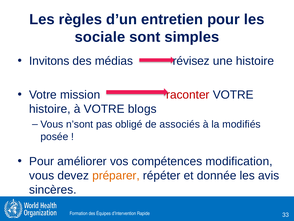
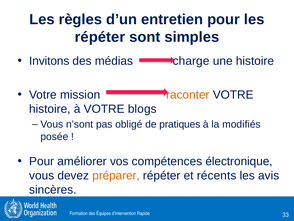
sociale: sociale -> répéter (100, 37)
révisez: révisez -> charge (191, 61)
raconter colour: red -> orange (188, 95)
associés: associés -> pratiques (180, 124)
modification: modification -> électronique (239, 161)
donnée: donnée -> récents (217, 175)
